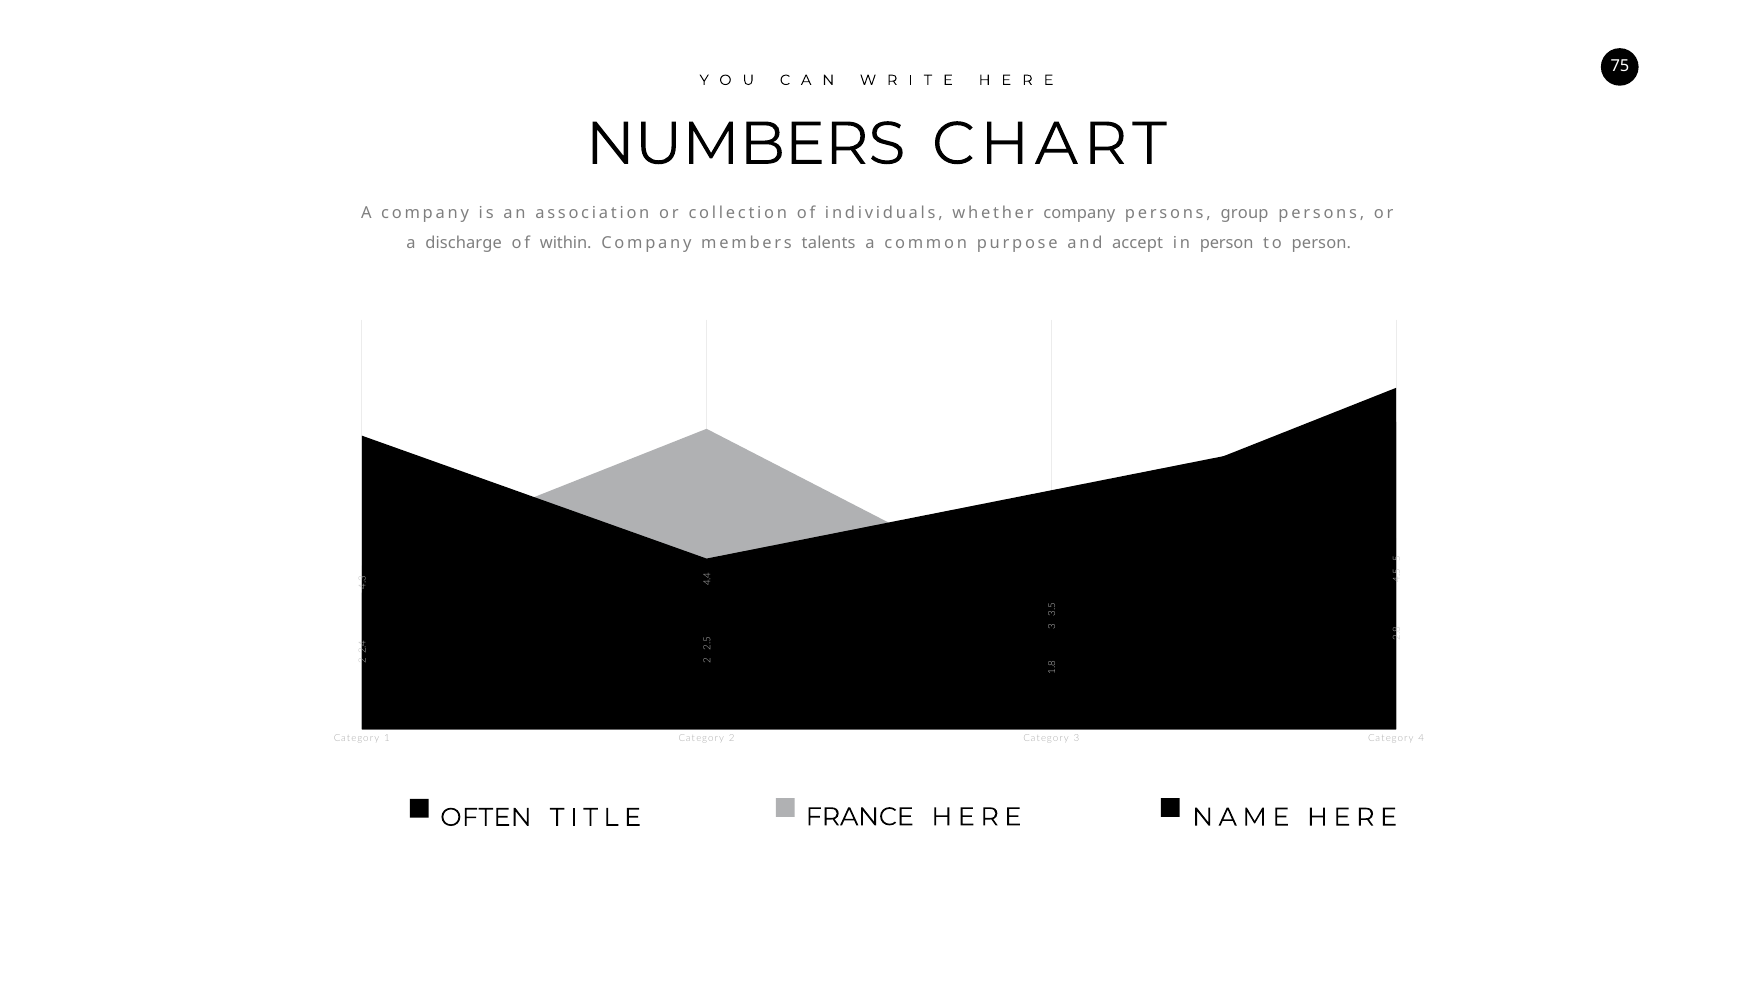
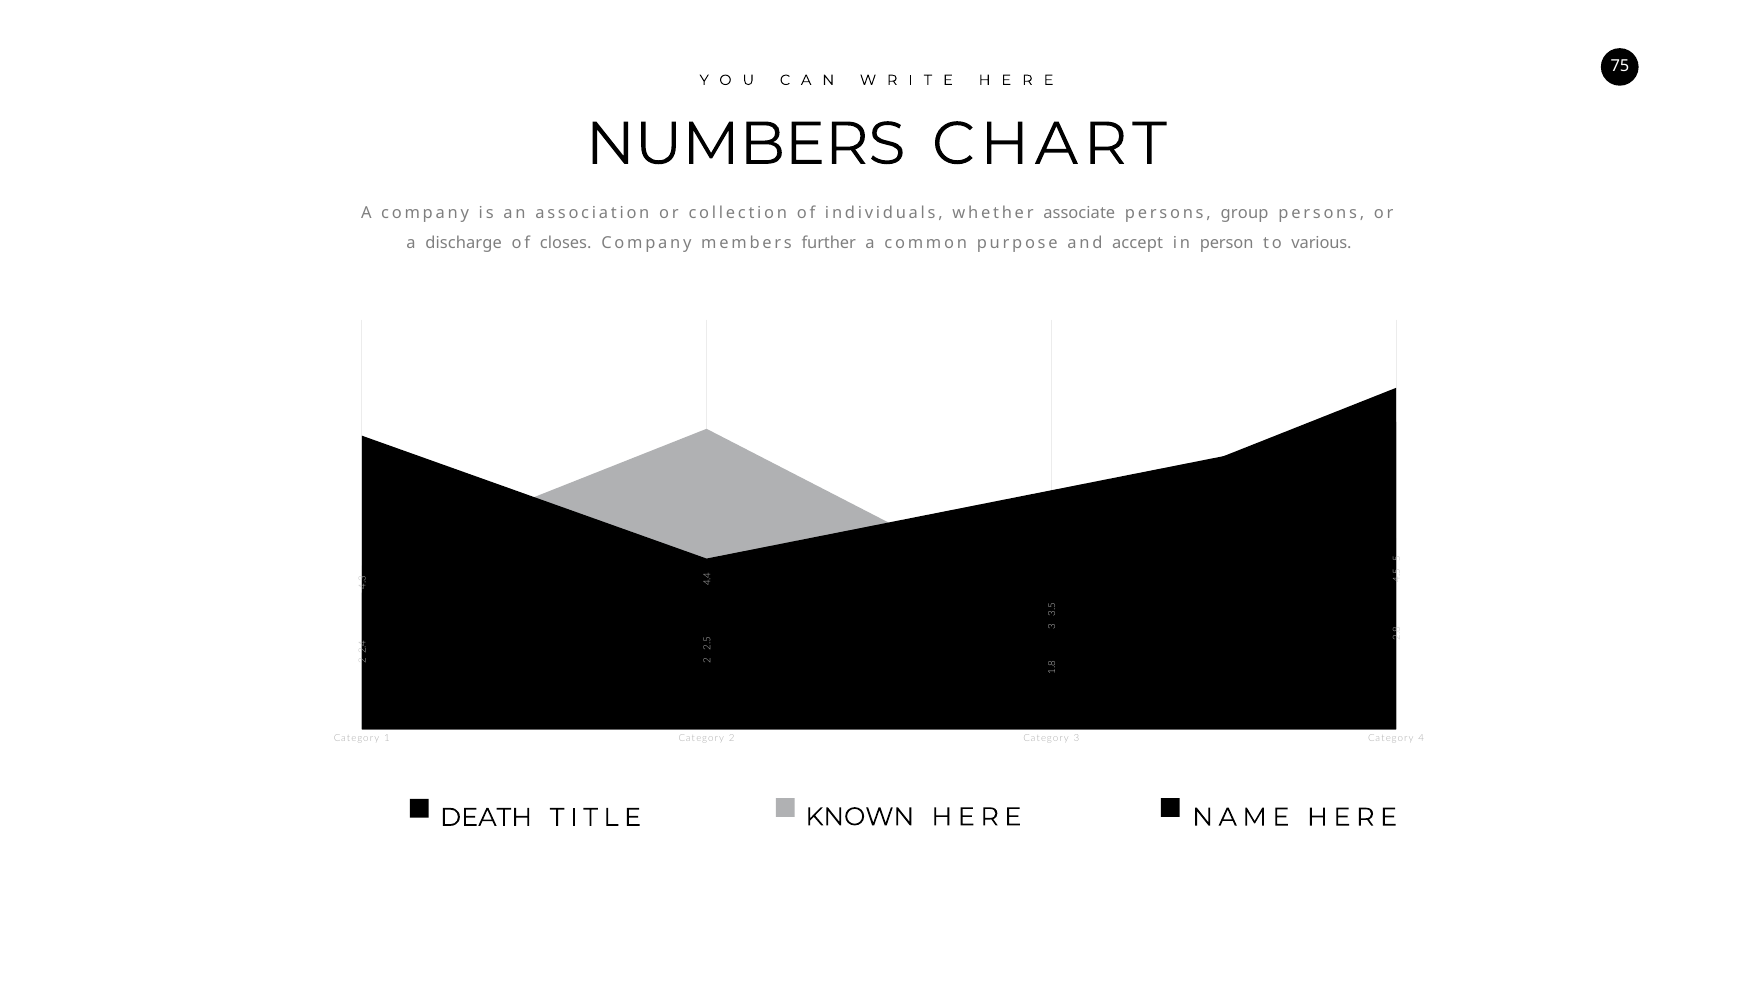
whether company: company -> associate (1079, 213)
within: within -> closes (566, 243)
talents: talents -> further (829, 243)
to person: person -> various (1321, 243)
OFTEN: OFTEN -> DEATH (486, 817)
FRANCE: FRANCE -> KNOWN (860, 817)
